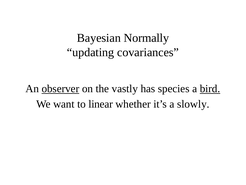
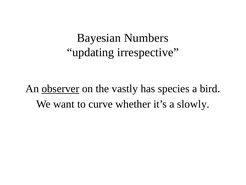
Normally: Normally -> Numbers (146, 38)
covariances: covariances -> irrespective (148, 52)
bird underline: present -> none (210, 89)
linear: linear -> curve (101, 104)
